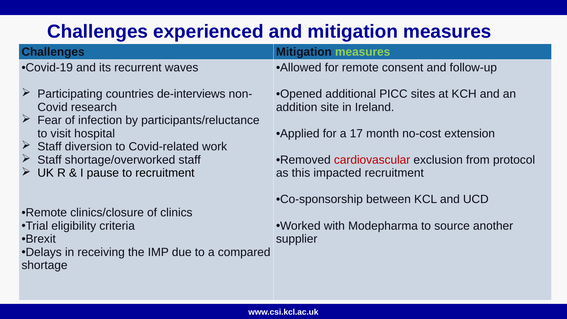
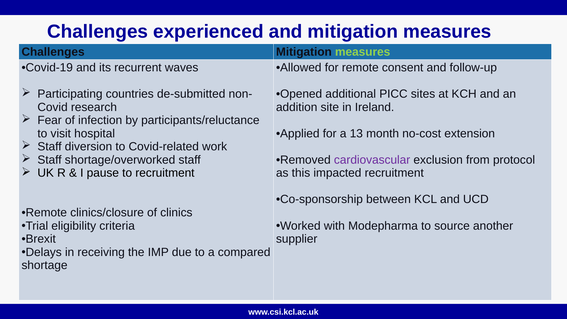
de-interviews: de-interviews -> de-submitted (191, 94)
17: 17 -> 13 (356, 134)
cardiovascular colour: red -> purple (372, 160)
